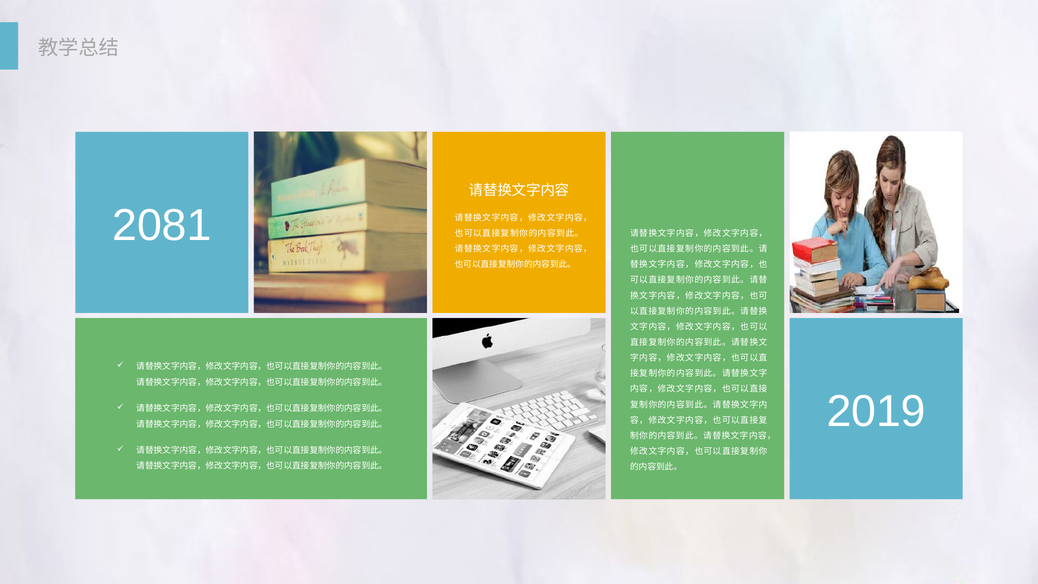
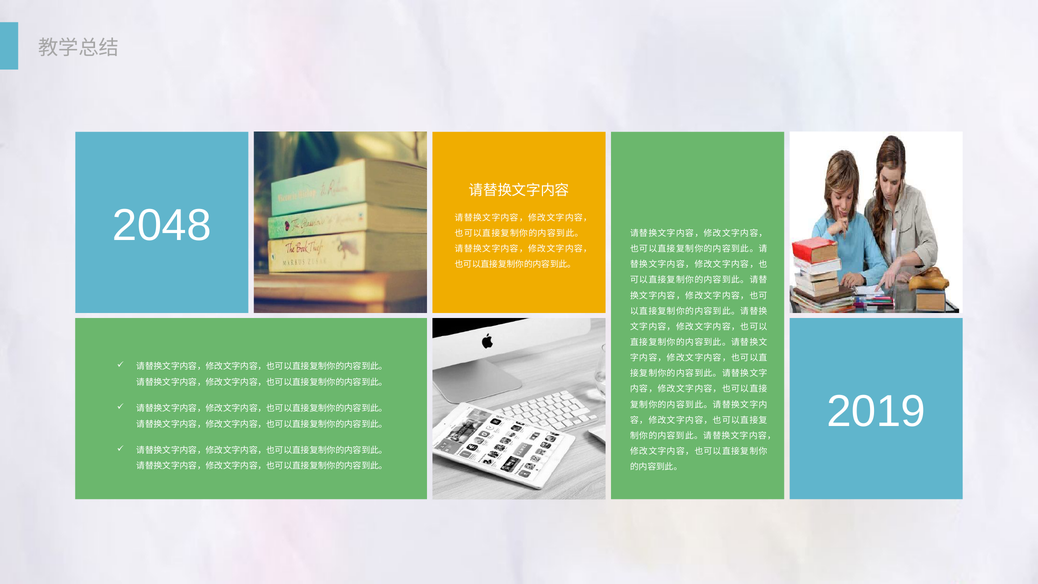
2081: 2081 -> 2048 (162, 226)
